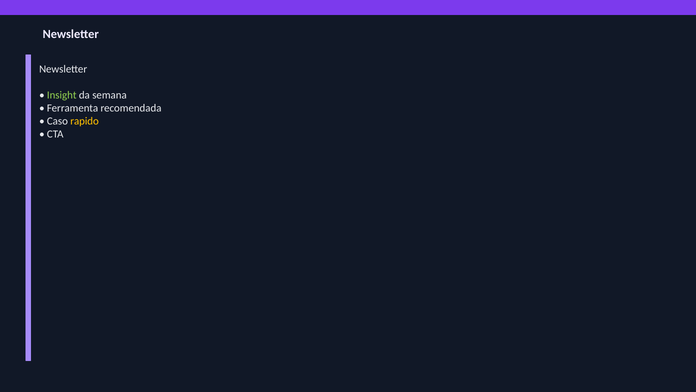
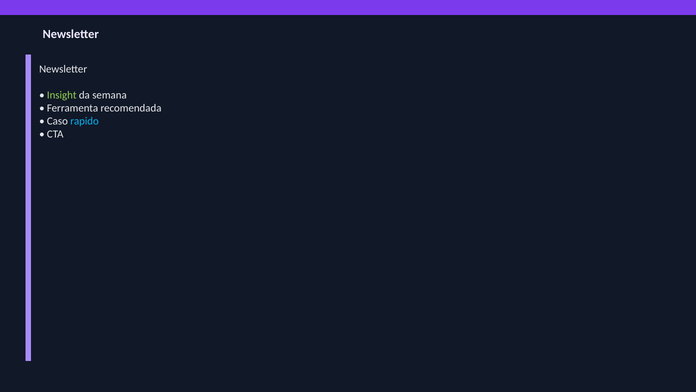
rapido colour: yellow -> light blue (85, 121)
